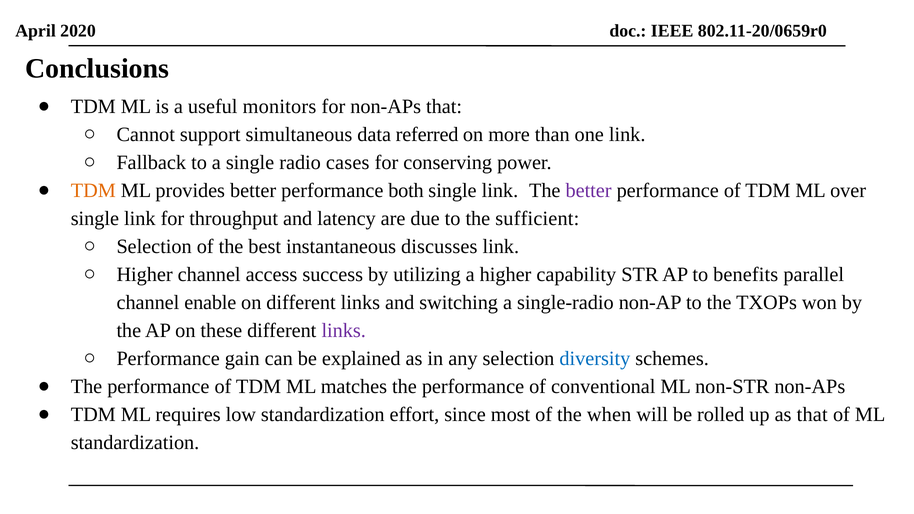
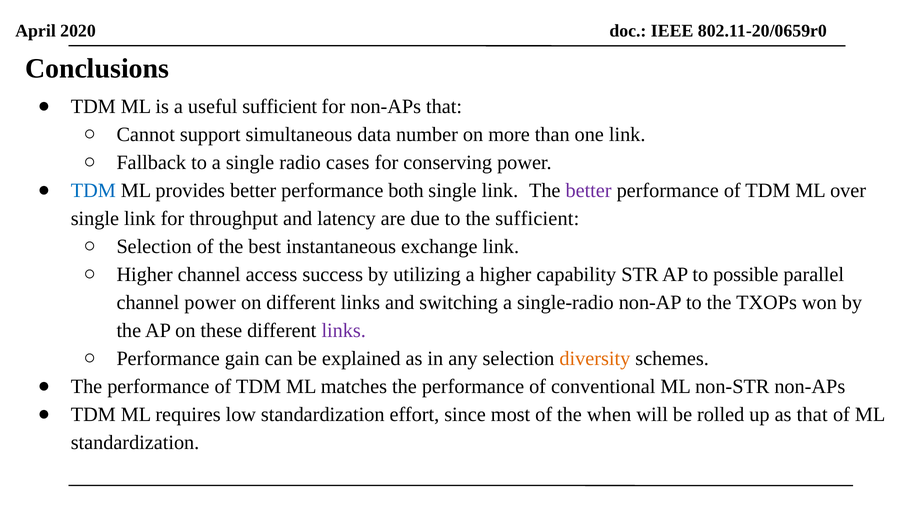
useful monitors: monitors -> sufficient (280, 107)
referred: referred -> number (427, 135)
TDM colour: orange -> blue (93, 191)
discusses: discusses -> exchange (439, 247)
benefits: benefits -> possible (746, 275)
channel enable: enable -> power (210, 303)
diversity colour: blue -> orange (595, 359)
